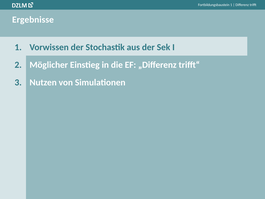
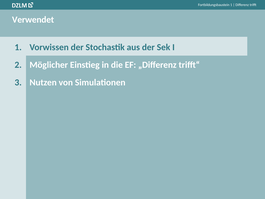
Ergebnisse: Ergebnisse -> Verwendet (33, 20)
